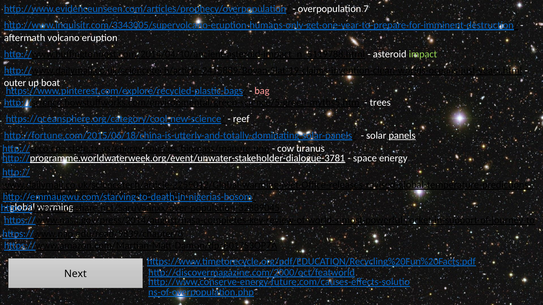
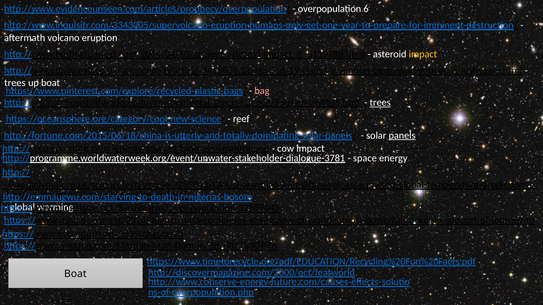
7: 7 -> 6 (366, 9)
impact colour: light green -> yellow (423, 54)
outer: outer -> trees (15, 83)
trees underline: none -> present (380, 103)
cow uranus: uranus -> impact (311, 149)
Next: Next -> Boat (75, 274)
